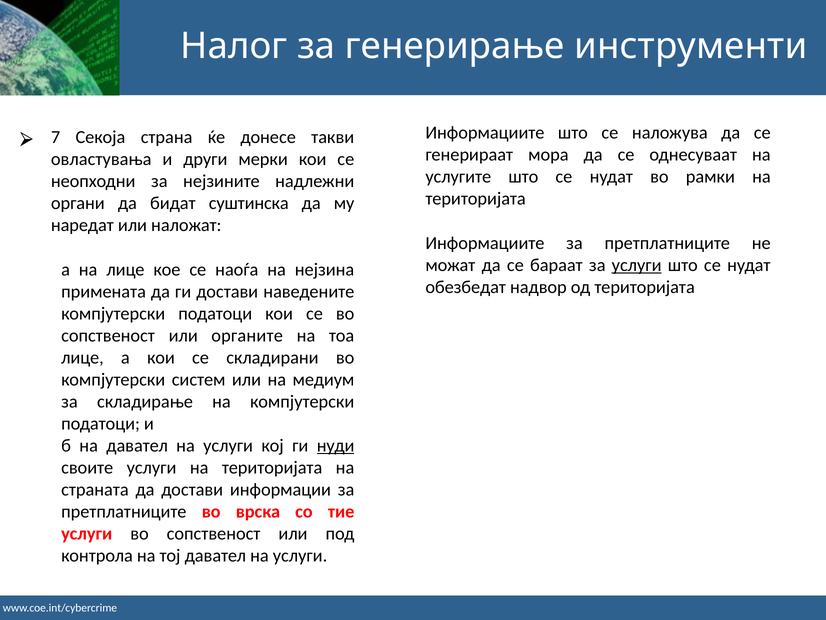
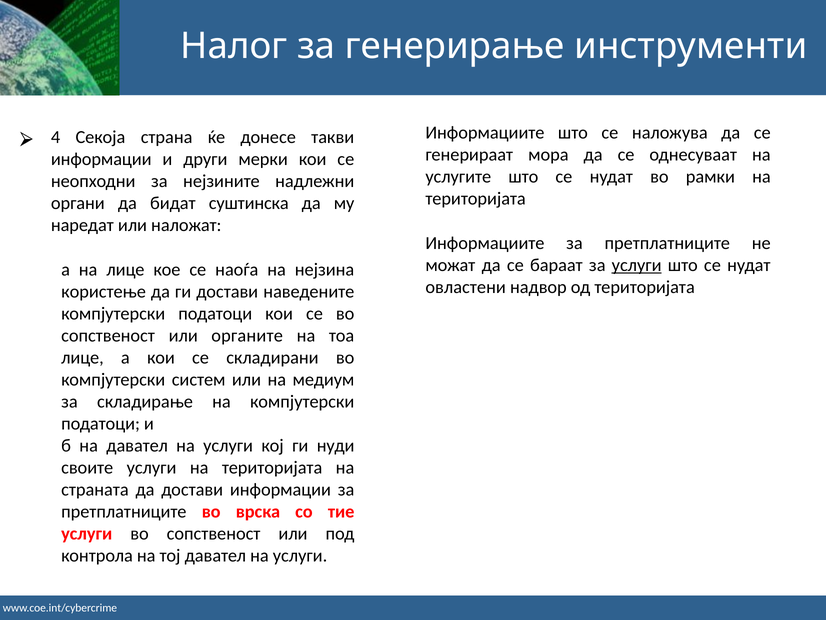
7: 7 -> 4 (56, 137)
овластувања: овластувања -> информации (101, 159)
обезбедат: обезбедат -> овластени (466, 287)
примената: примената -> користење (104, 291)
нуди underline: present -> none (336, 445)
